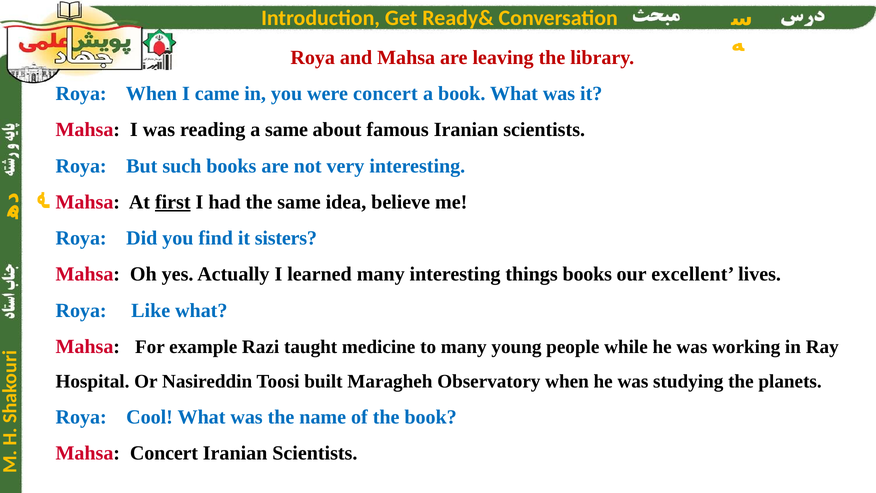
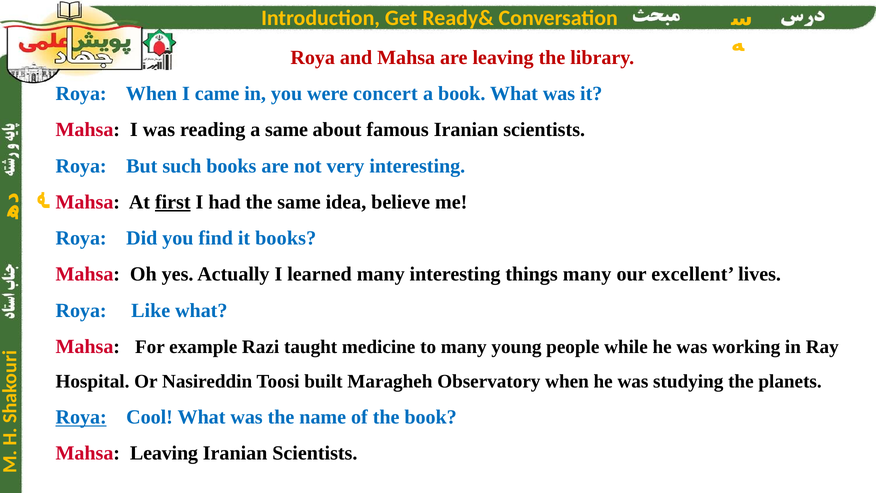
it sisters: sisters -> books (286, 238)
things books: books -> many (587, 274)
Roya underline: none -> present (81, 417)
Mahsa Concert: Concert -> Leaving (164, 453)
